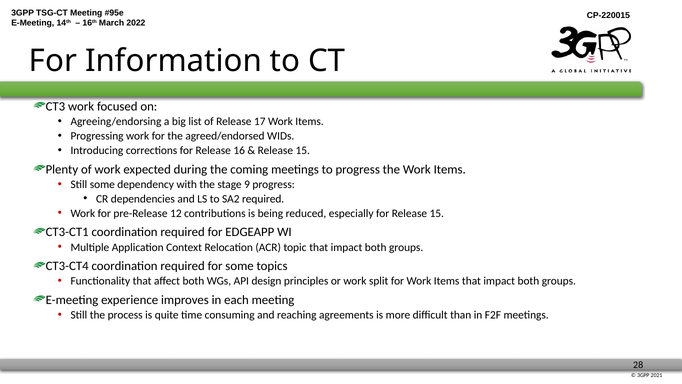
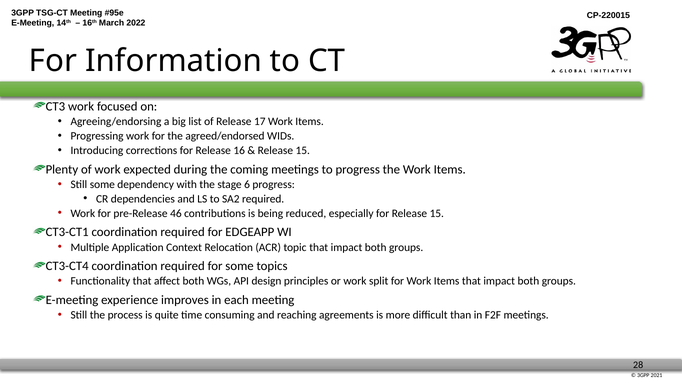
9: 9 -> 6 (247, 184)
12: 12 -> 46 (176, 213)
